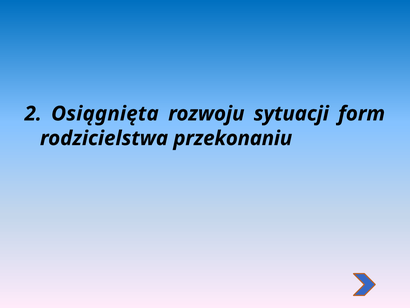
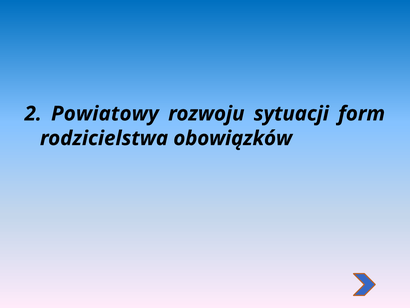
Osiągnięta: Osiągnięta -> Powiatowy (105, 114)
przekonaniu: przekonaniu -> obowiązków (233, 138)
